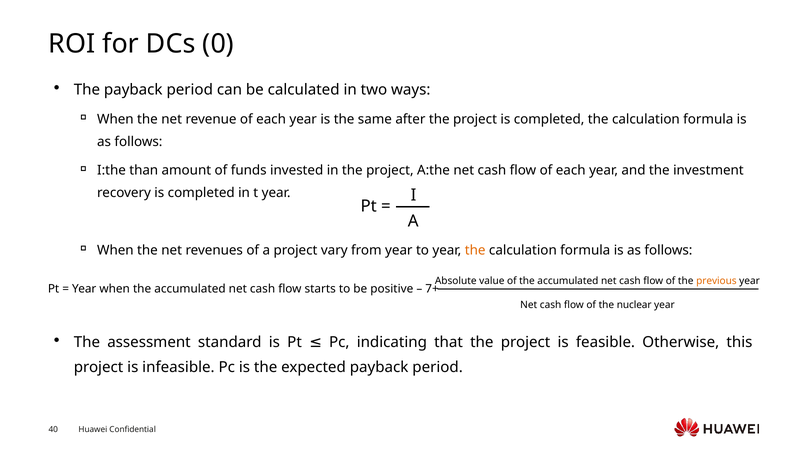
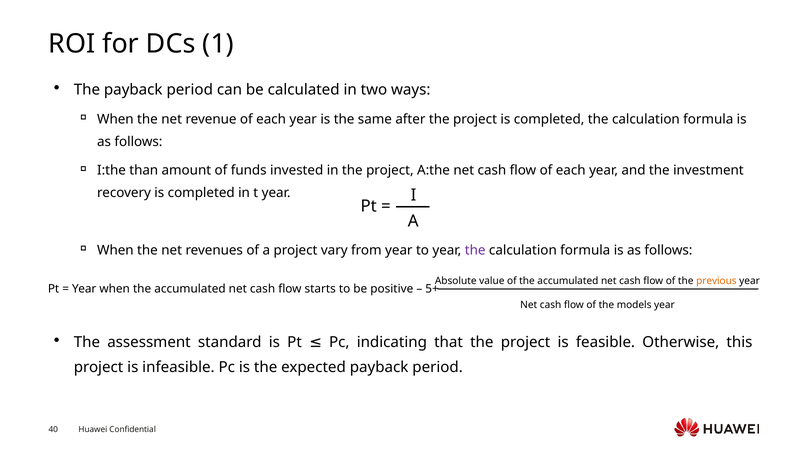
0: 0 -> 1 (218, 44)
the colour: orange -> purple (475, 250)
7+: 7+ -> 5+ (432, 289)
nuclear: nuclear -> models (634, 305)
